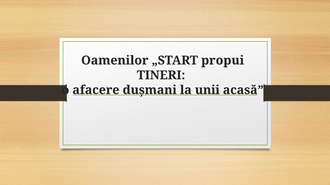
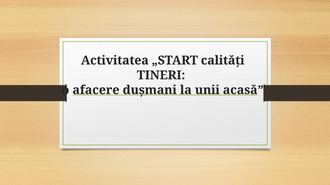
Oamenilor: Oamenilor -> Activitatea (115, 61)
propui: propui -> calități (223, 61)
